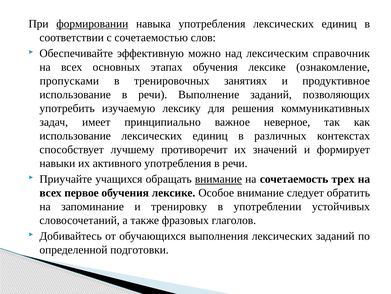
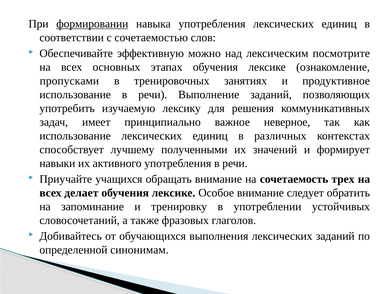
справочник: справочник -> посмотрите (341, 53)
противоречит: противоречит -> полученными (194, 149)
внимание underline: present -> none (218, 179)
первое: первое -> делает (81, 192)
подготовки: подготовки -> синонимам (139, 249)
